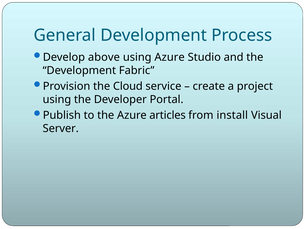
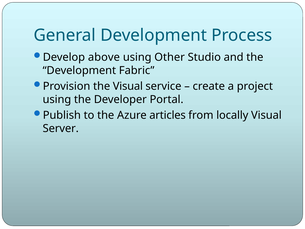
using Azure: Azure -> Other (170, 57)
the Cloud: Cloud -> Visual (128, 86)
install: install -> locally (232, 115)
